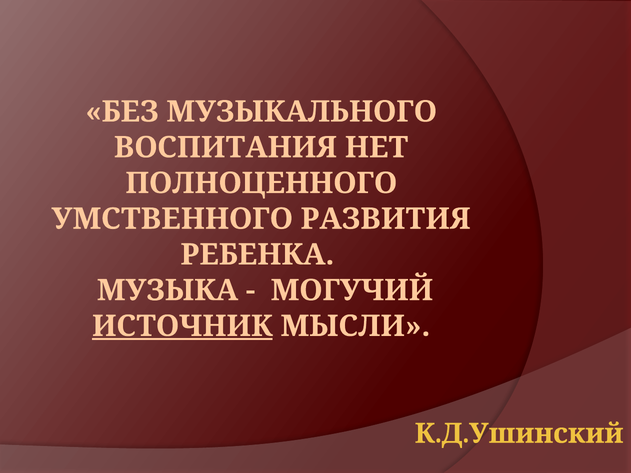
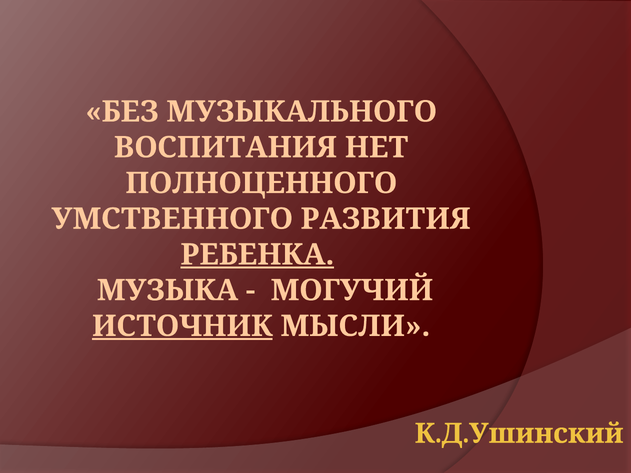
РЕБЕНКА underline: none -> present (257, 255)
